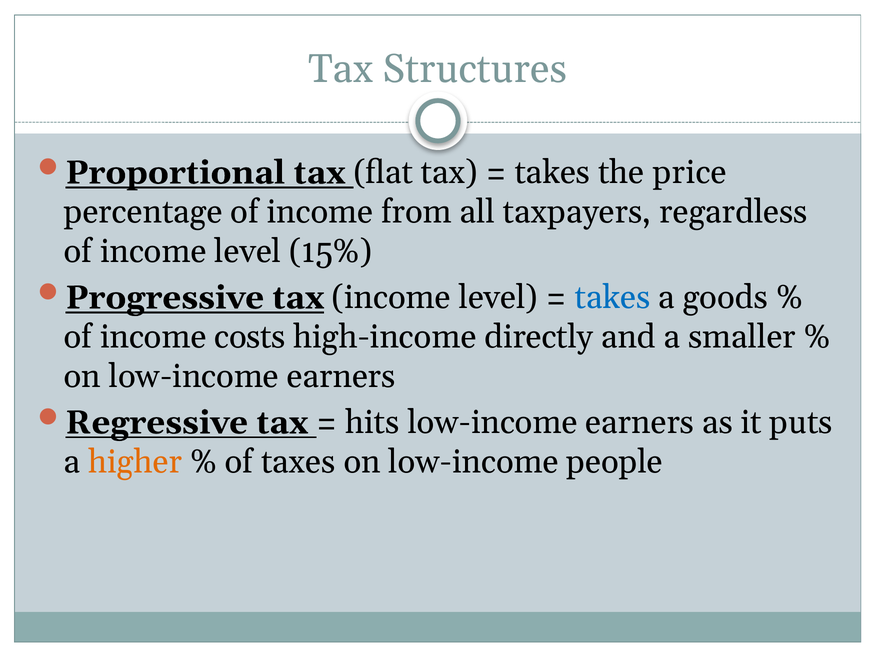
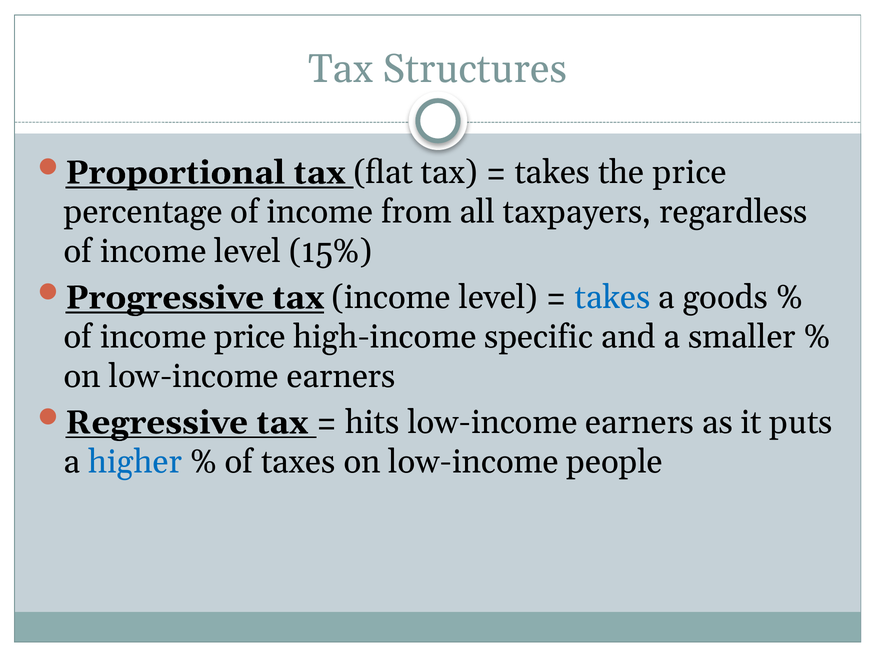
income costs: costs -> price (250, 337)
directly: directly -> specific (539, 337)
higher colour: orange -> blue (135, 462)
